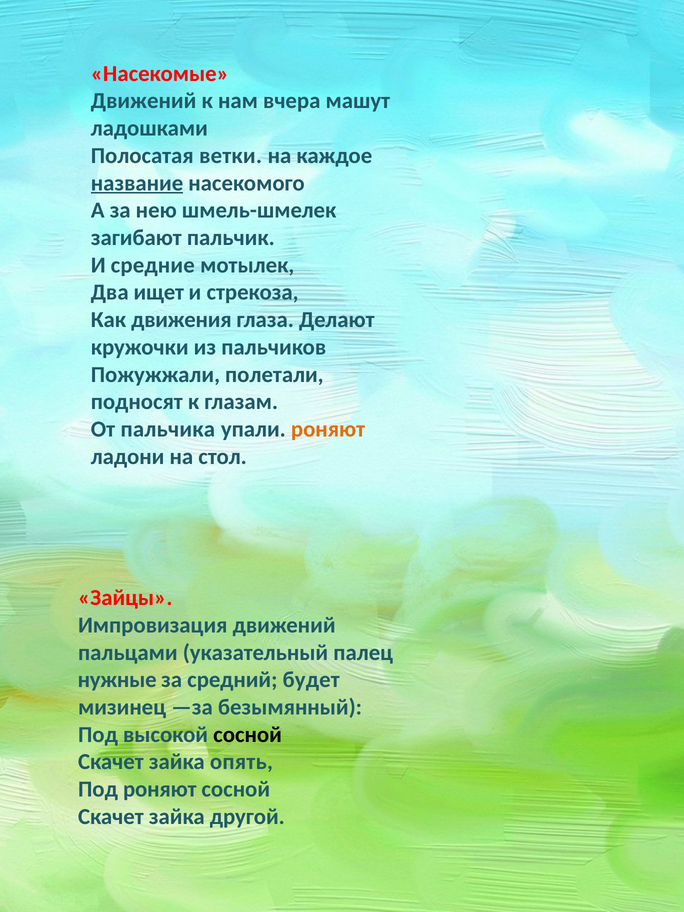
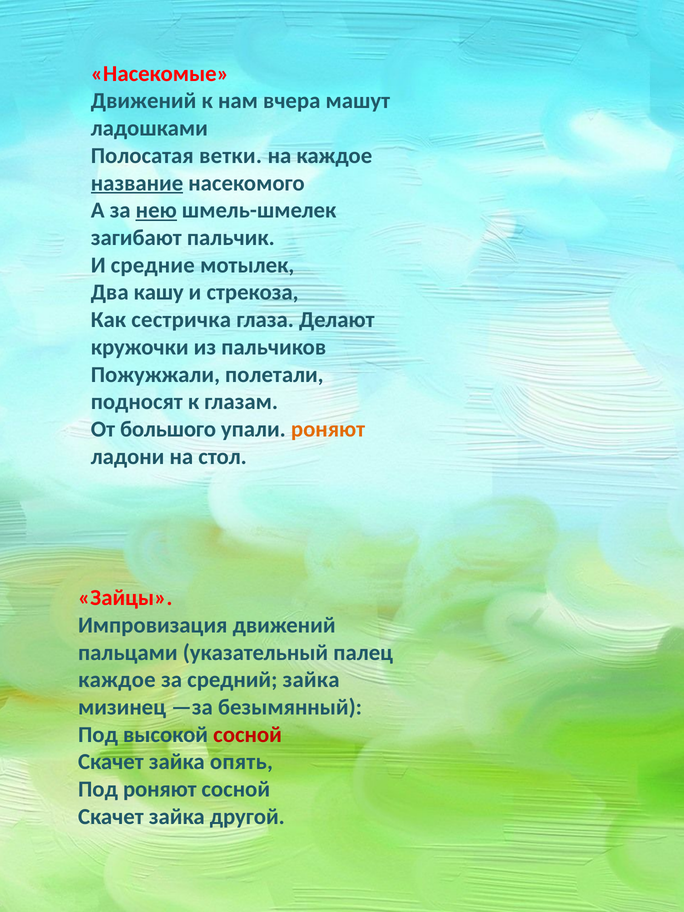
нею underline: none -> present (156, 210)
ищет: ищет -> кашу (159, 292)
движения: движения -> сестричка (181, 320)
пальчика: пальчика -> большого (168, 429)
нужные: нужные -> каждое (117, 680)
средний будет: будет -> зайка (311, 680)
сосной colour: black -> red (248, 735)
